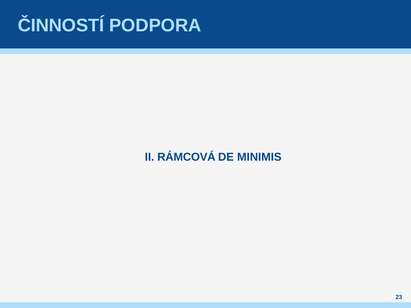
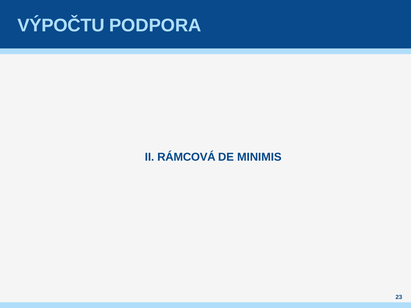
ČINNOSTÍ: ČINNOSTÍ -> VÝPOČTU (61, 26)
